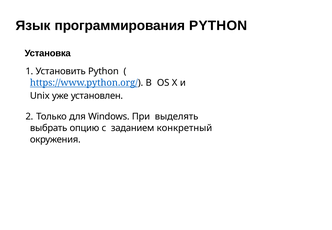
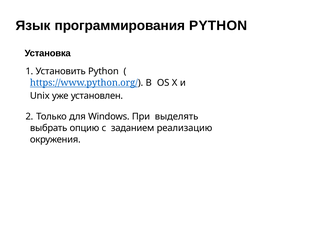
конкретный: конкретный -> реализацию (184, 128)
